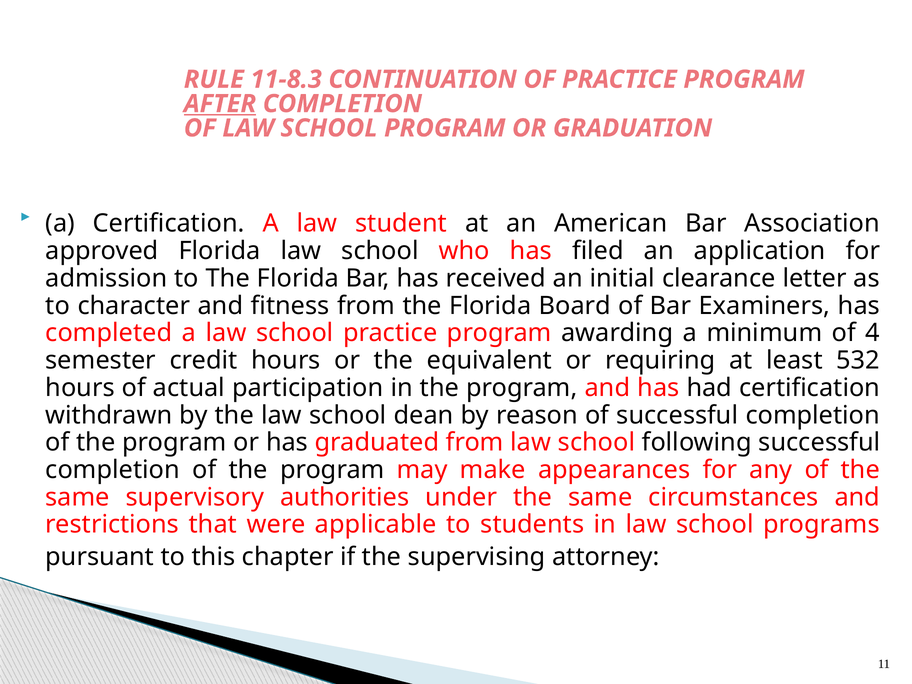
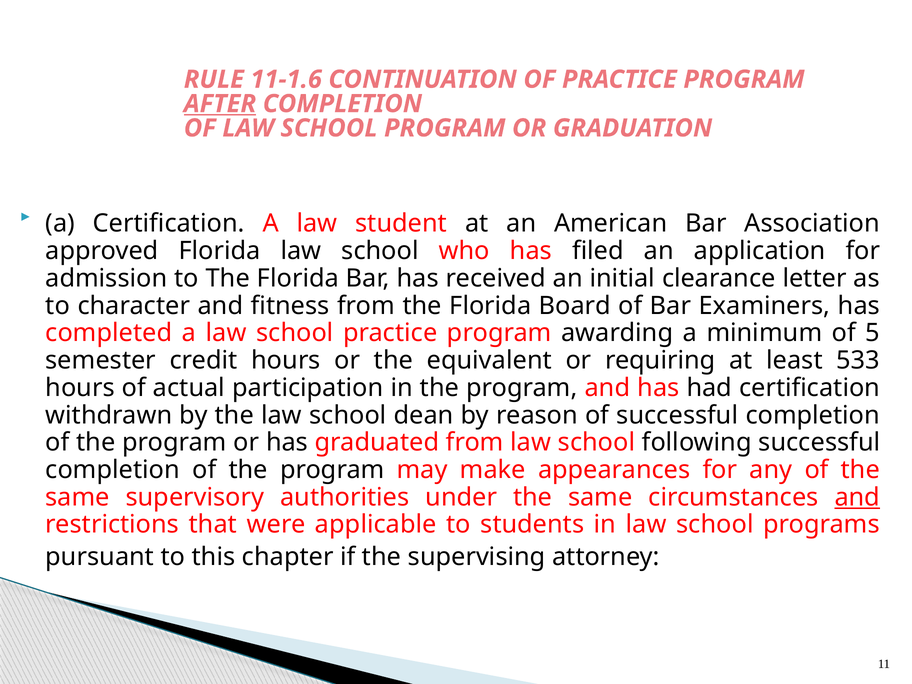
11-8.3: 11-8.3 -> 11-1.6 (286, 79)
4: 4 -> 5 (873, 333)
532: 532 -> 533 (858, 360)
and underline: none -> present (857, 497)
